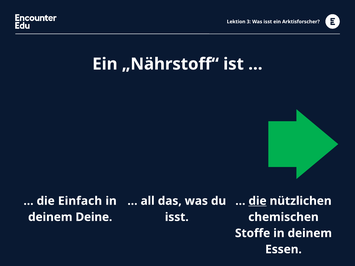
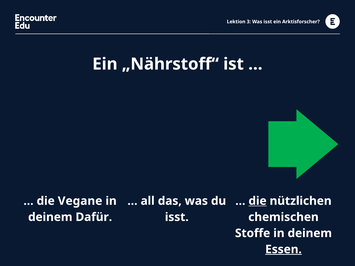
Einfach: Einfach -> Vegane (80, 201)
Deine: Deine -> Dafür (94, 217)
Essen underline: none -> present (283, 250)
